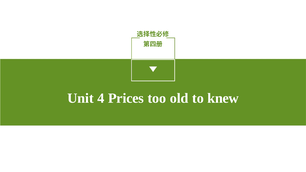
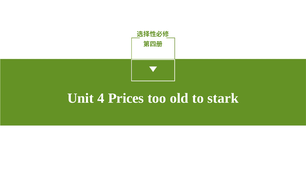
knew: knew -> stark (223, 98)
